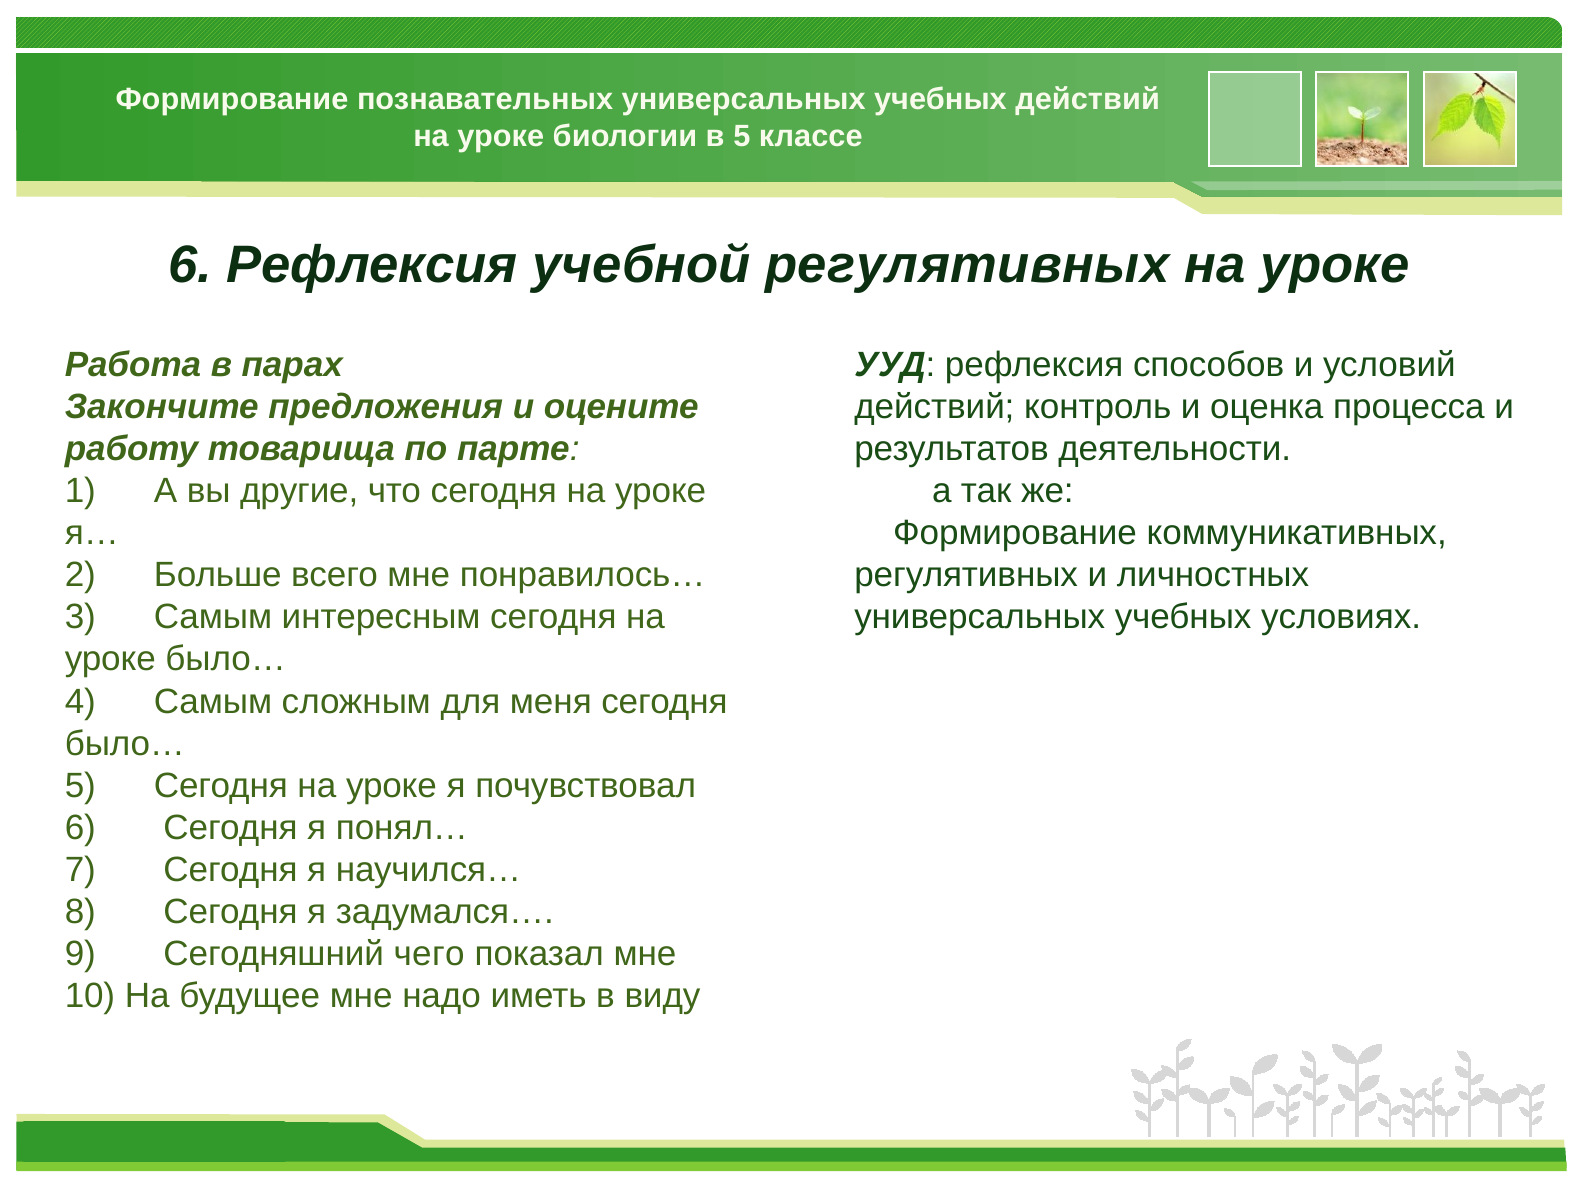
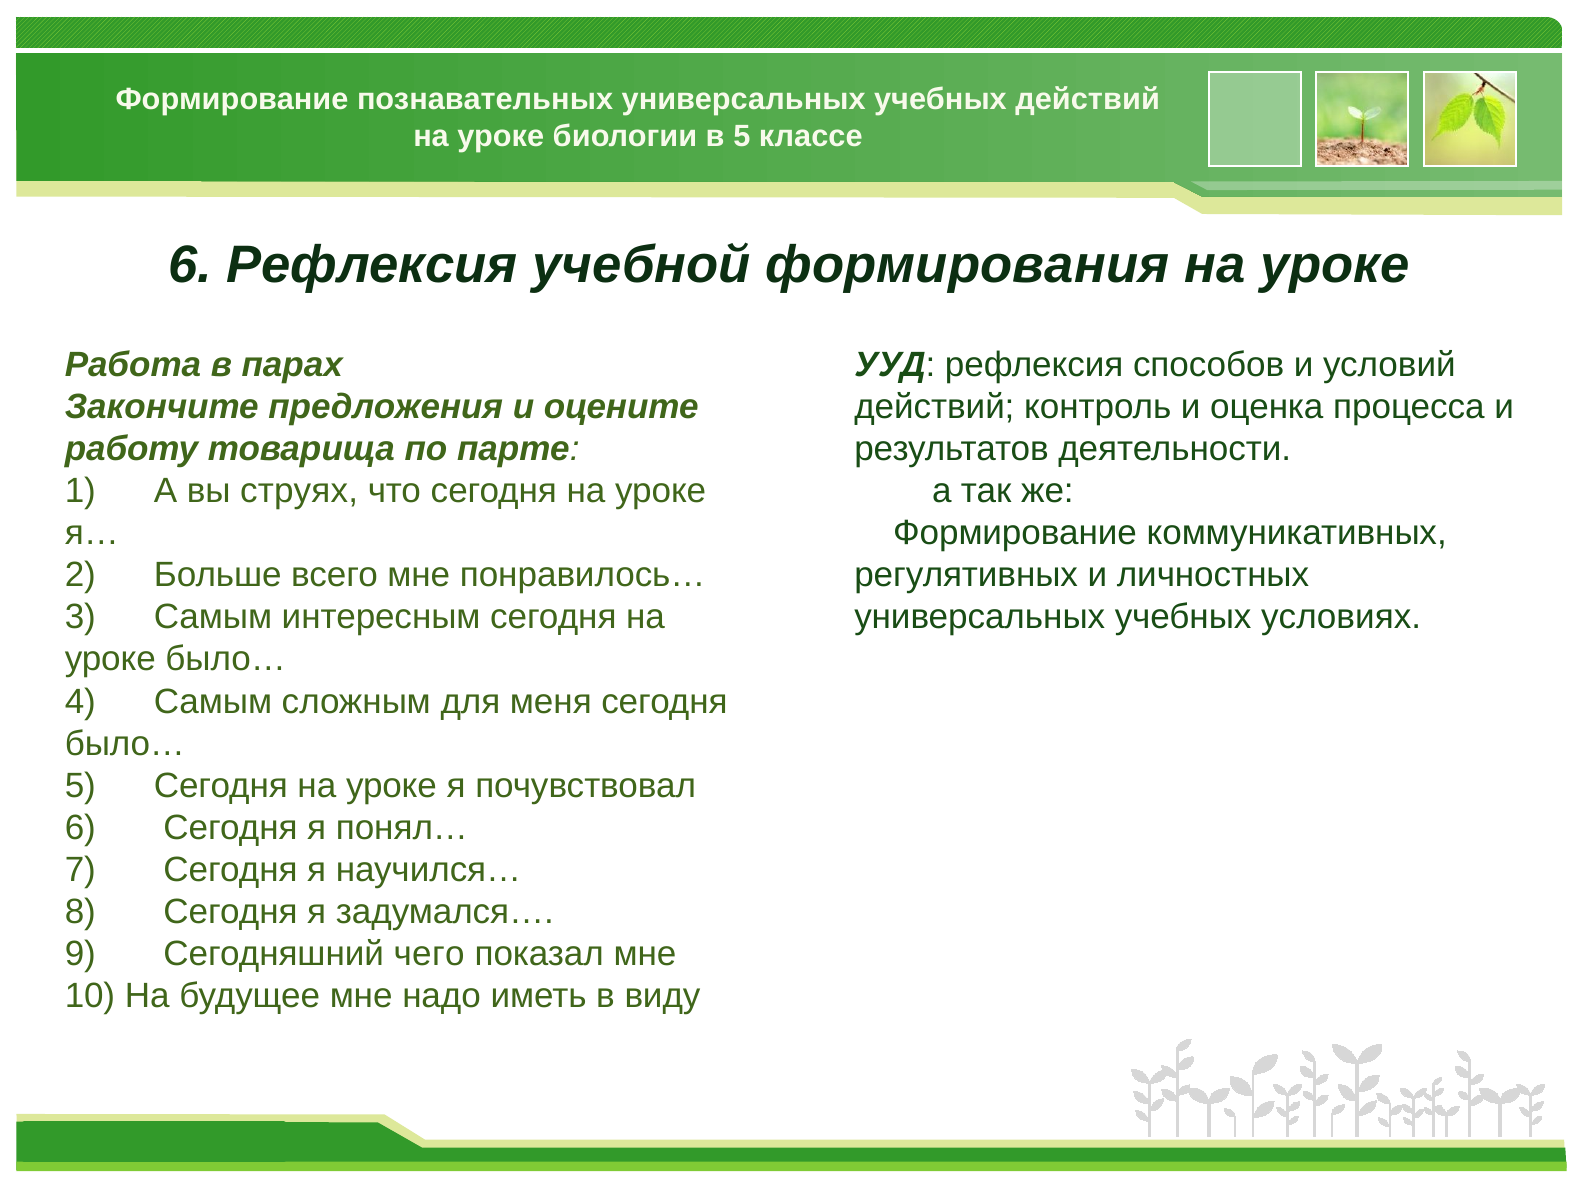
учебной регулятивных: регулятивных -> формирования (968, 265)
другие: другие -> струях (299, 491)
